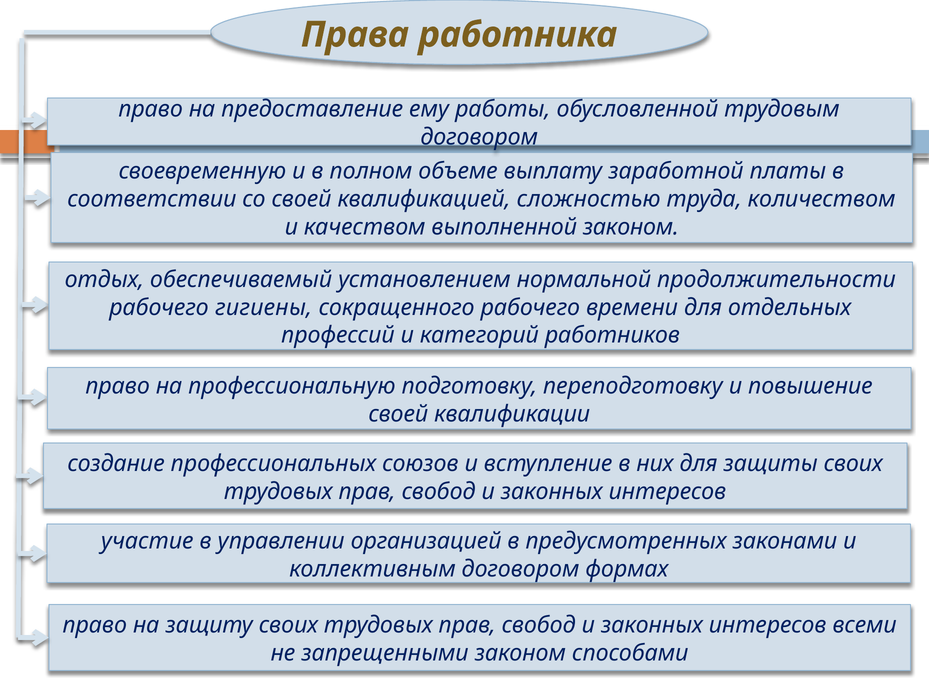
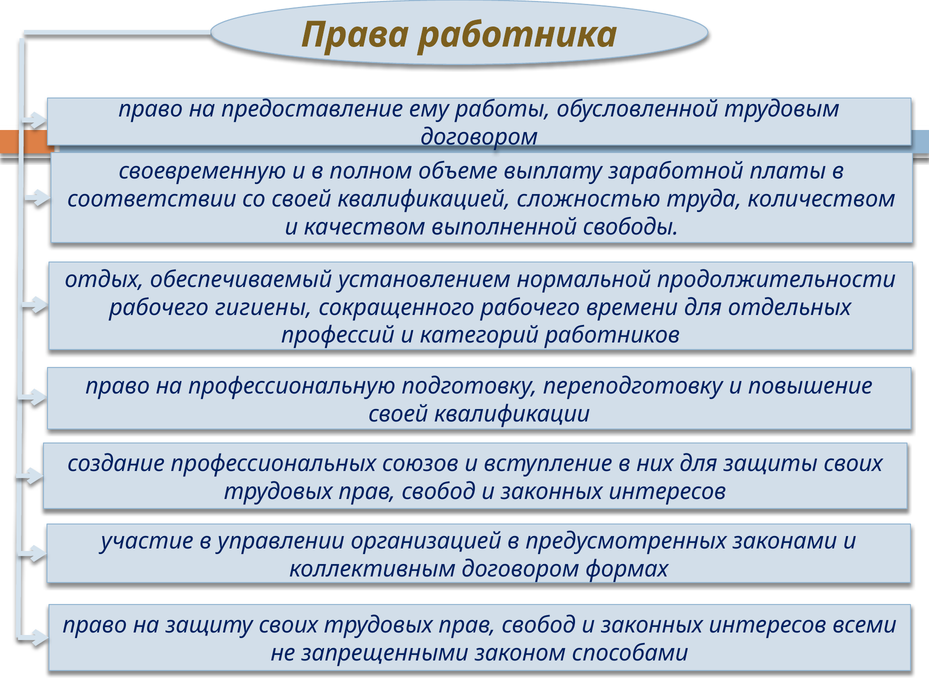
выполненной законом: законом -> свободы (631, 227)
